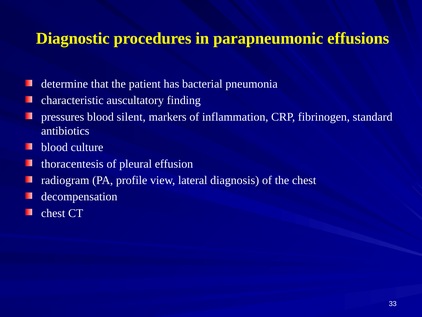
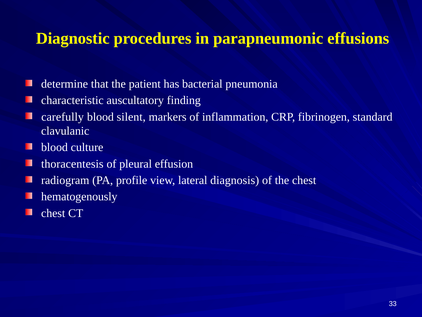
pressures: pressures -> carefully (63, 117)
antibiotics: antibiotics -> clavulanic (65, 131)
decompensation: decompensation -> hematogenously (79, 196)
